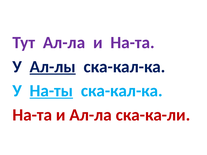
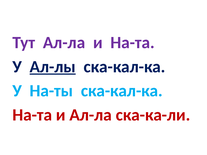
На-ты underline: present -> none (51, 91)
